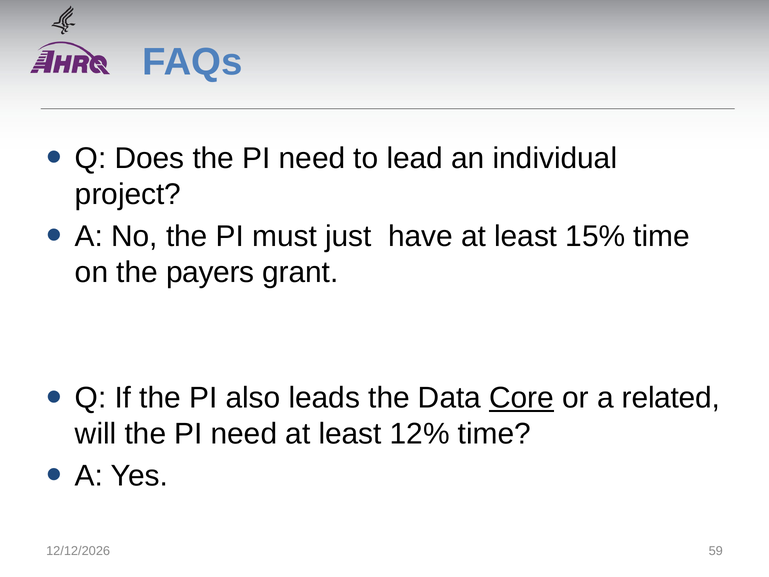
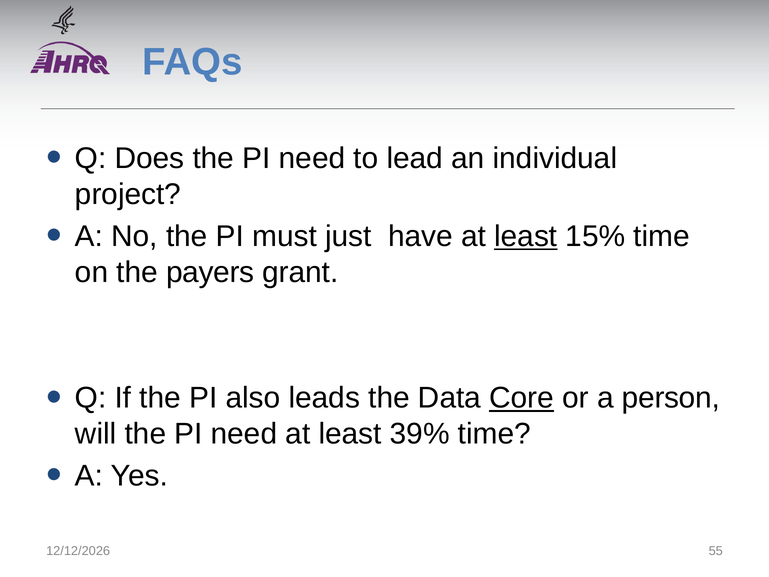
least underline: none -> present (526, 236)
related: related -> person (671, 398)
12%: 12% -> 39% (420, 434)
59: 59 -> 55 (716, 551)
